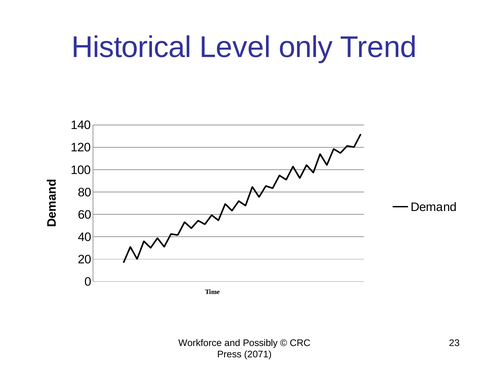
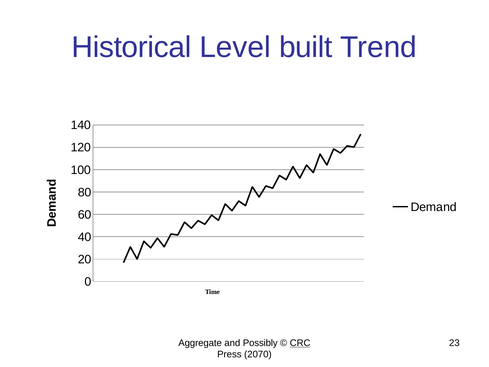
only: only -> built (306, 47)
Workforce: Workforce -> Aggregate (200, 343)
CRC underline: none -> present (300, 343)
2071: 2071 -> 2070 (258, 354)
